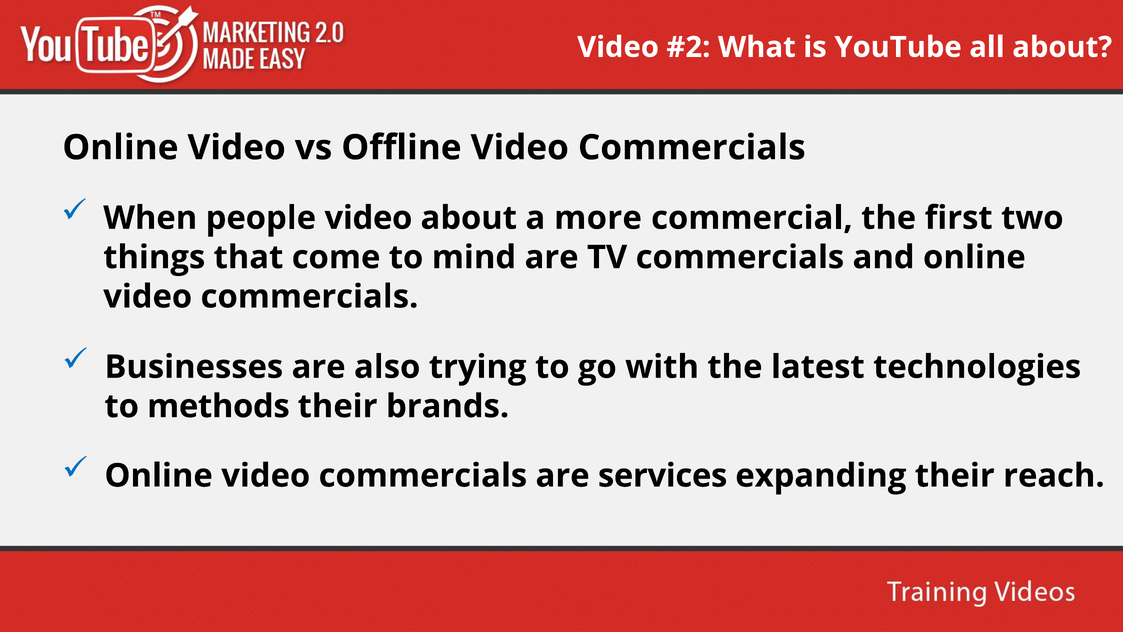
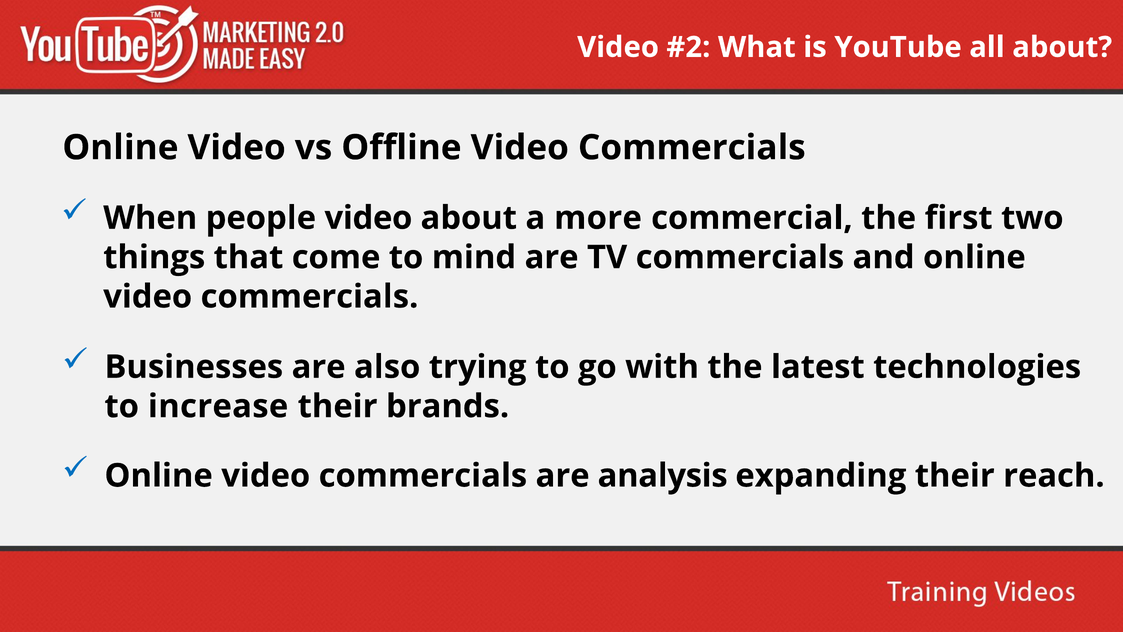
methods: methods -> increase (218, 406)
services: services -> analysis (663, 476)
